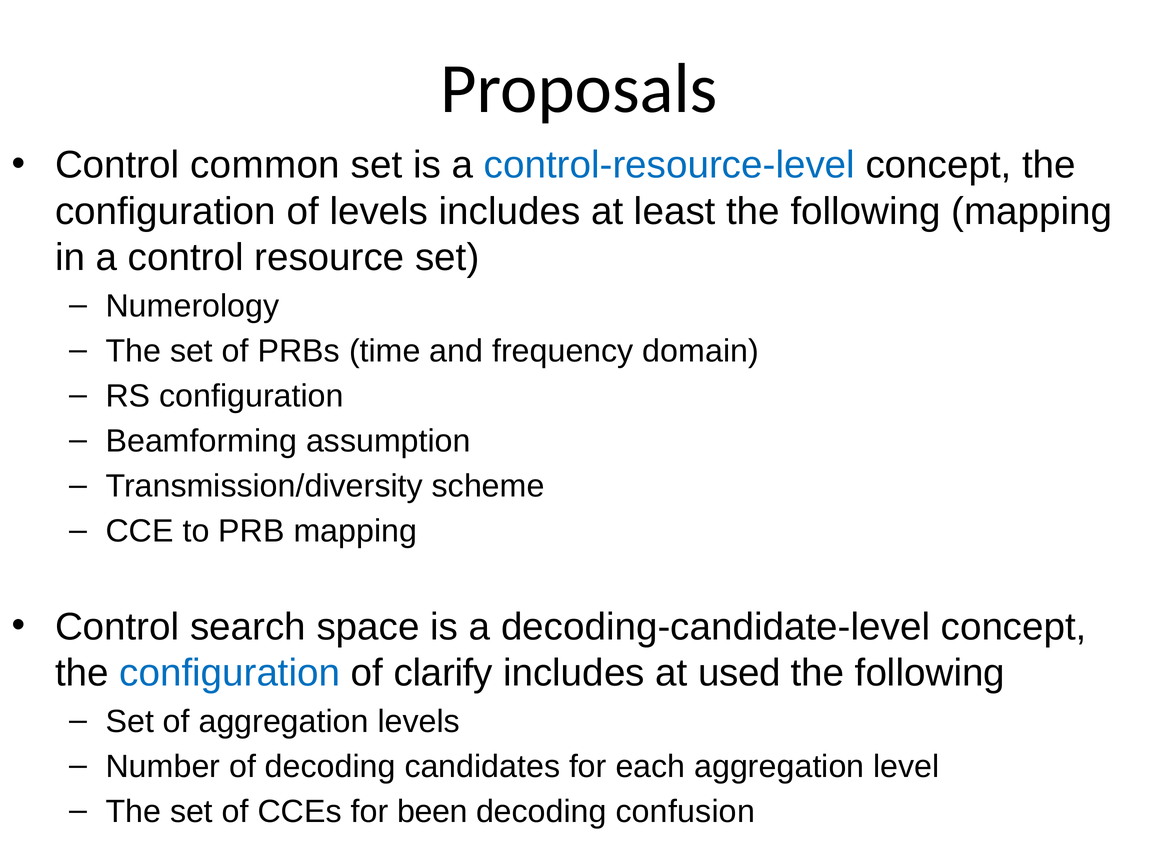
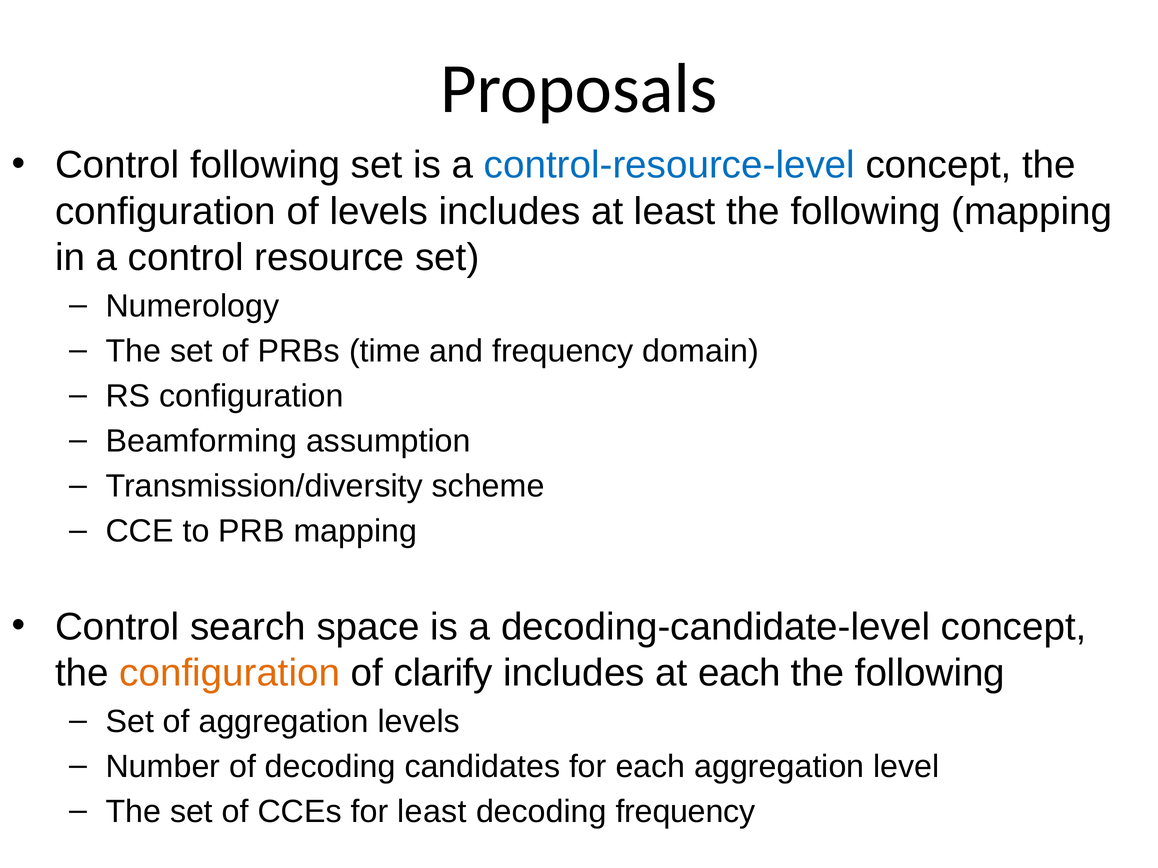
Control common: common -> following (265, 165)
configuration colour: blue -> orange (230, 674)
at used: used -> each (739, 674)
for been: been -> least (432, 812)
decoding confusion: confusion -> frequency (685, 812)
